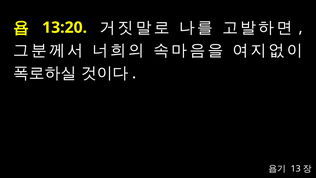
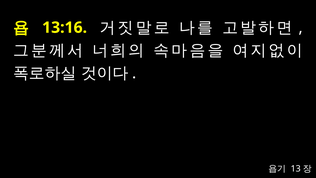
13:20: 13:20 -> 13:16 (65, 28)
